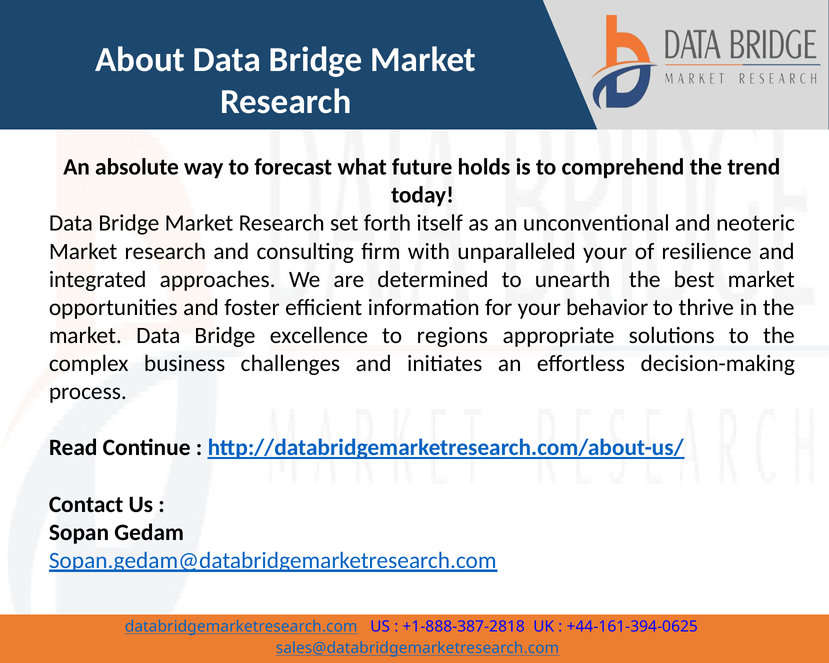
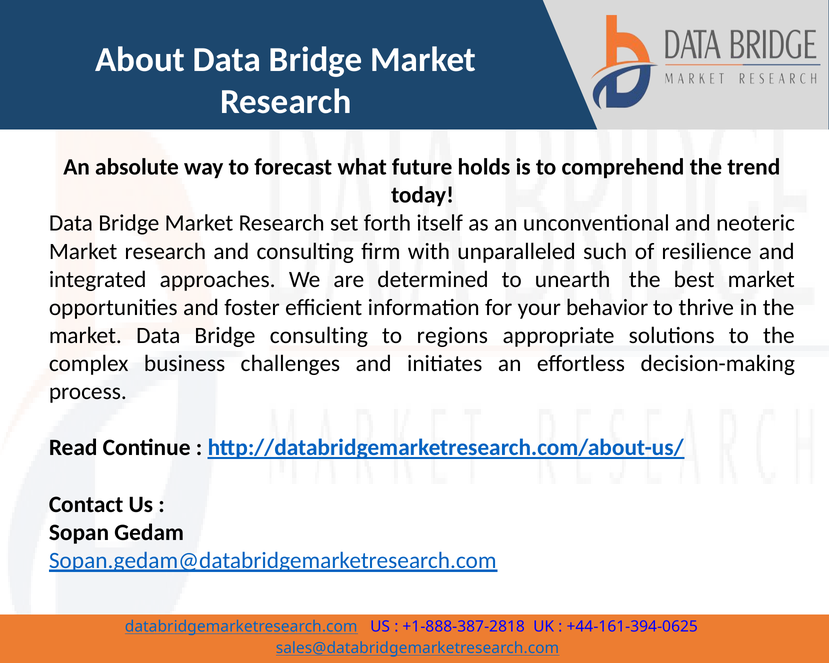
unparalleled your: your -> such (605, 251)
Bridge excellence: excellence -> consulting (319, 336)
